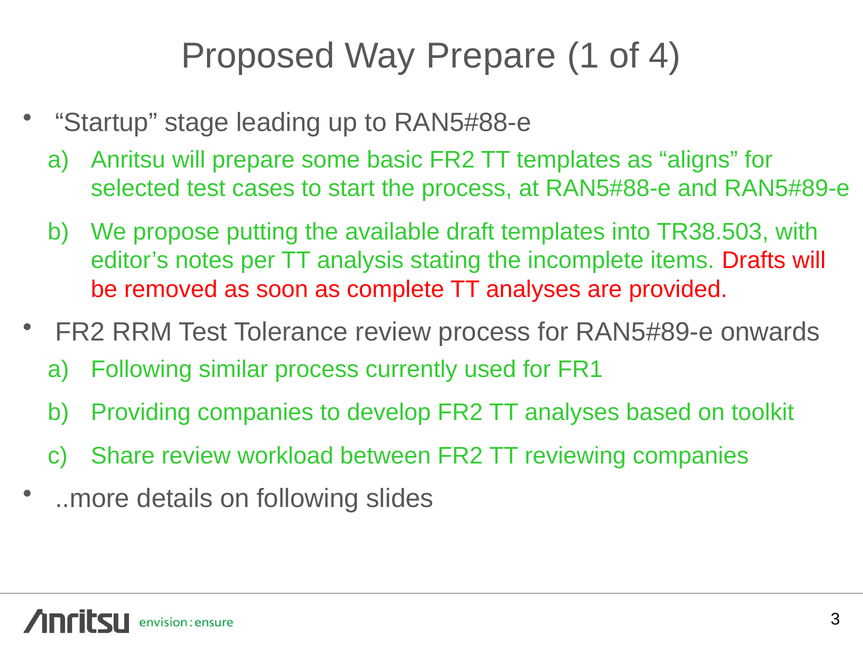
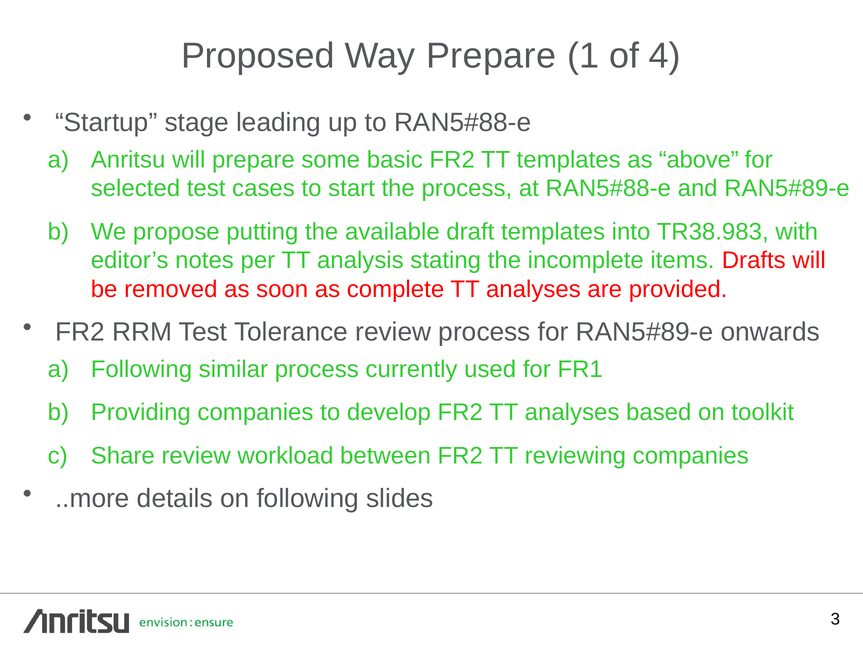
aligns: aligns -> above (699, 160)
TR38.503: TR38.503 -> TR38.983 (713, 232)
